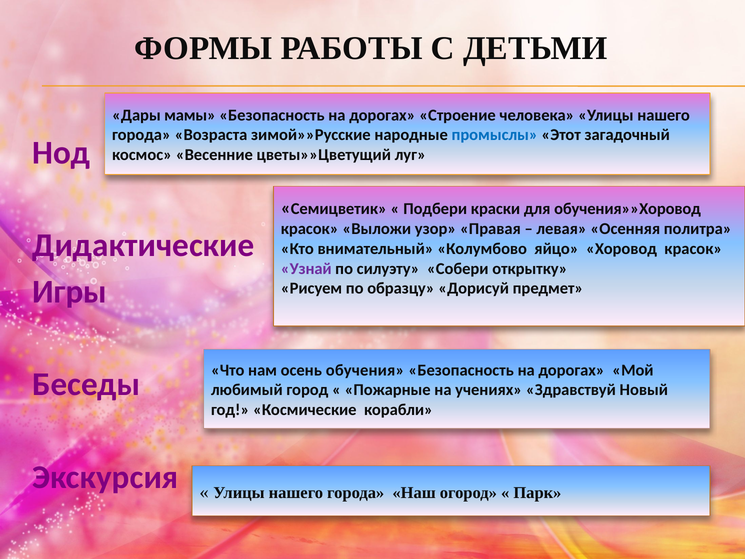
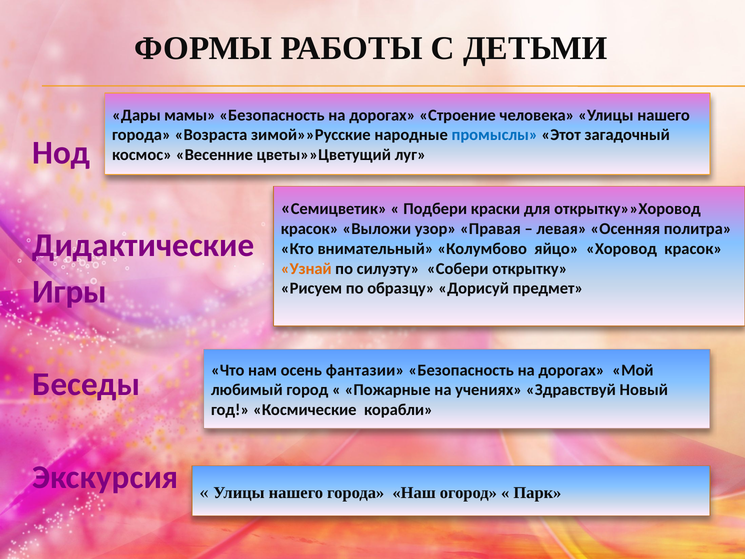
обучения»»Хоровод: обучения»»Хоровод -> открытку»»Хоровод (627, 208)
Узнай colour: purple -> orange (306, 268)
обучения: обучения -> фантазии (365, 370)
